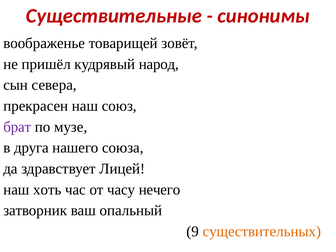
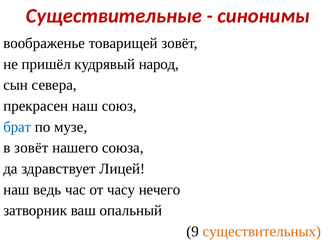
брат colour: purple -> blue (17, 127)
в друга: друга -> зовёт (31, 148)
хоть: хоть -> ведь (47, 190)
